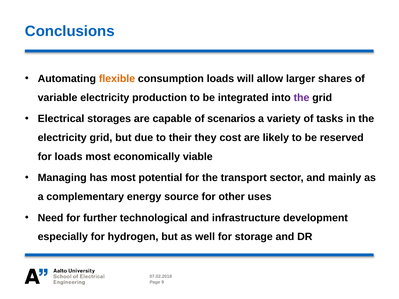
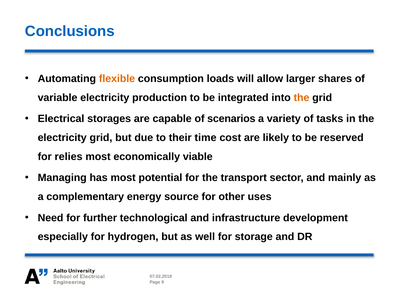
the colour: purple -> orange (302, 98)
they: they -> time (206, 138)
for loads: loads -> relies (69, 157)
